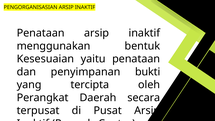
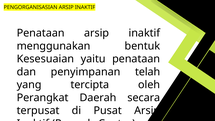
bukti: bukti -> telah (148, 72)
